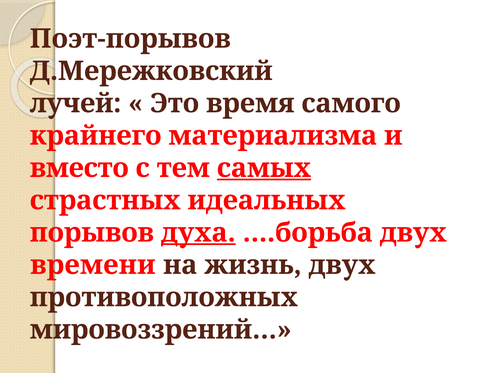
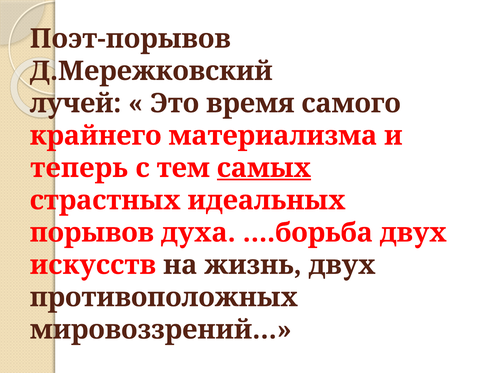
вместо: вместо -> теперь (79, 168)
духа underline: present -> none (198, 233)
времени: времени -> искусств (93, 265)
